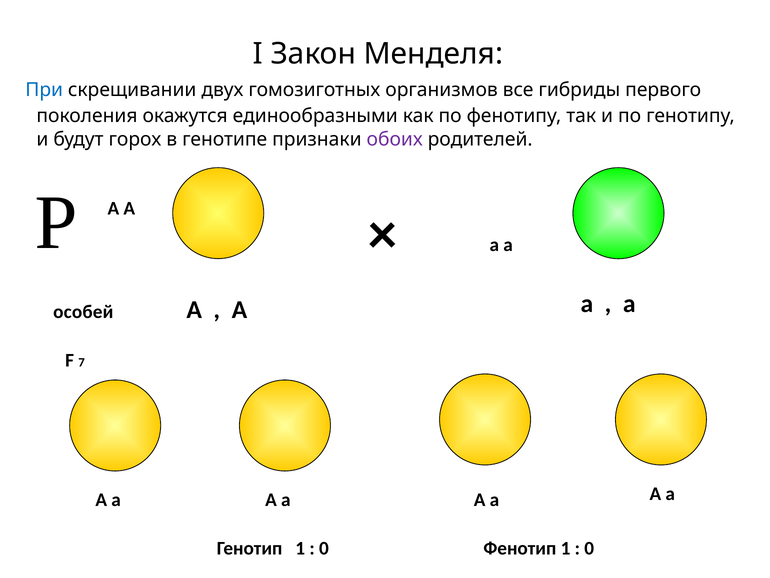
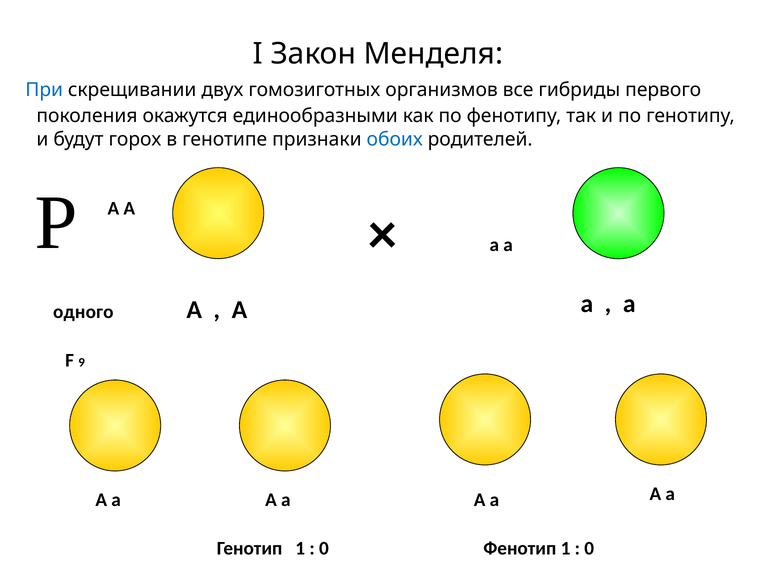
обоих colour: purple -> blue (395, 139)
особей: особей -> одного (83, 311)
7: 7 -> 9 (82, 362)
